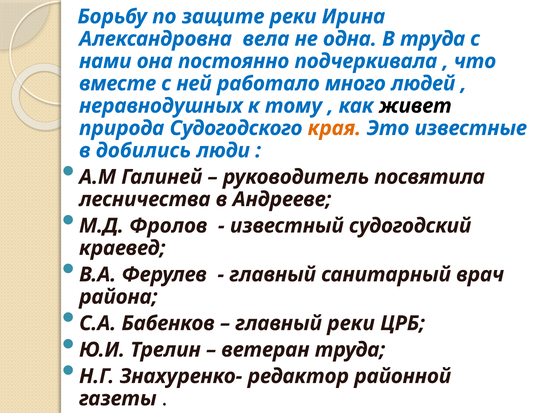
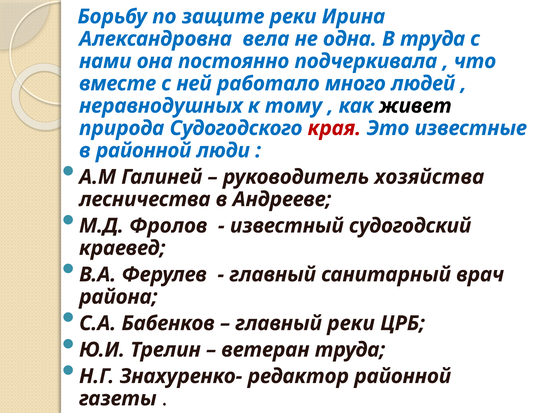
края colour: orange -> red (334, 128)
в добились: добились -> районной (144, 151)
посвятила: посвятила -> хозяйства (429, 177)
